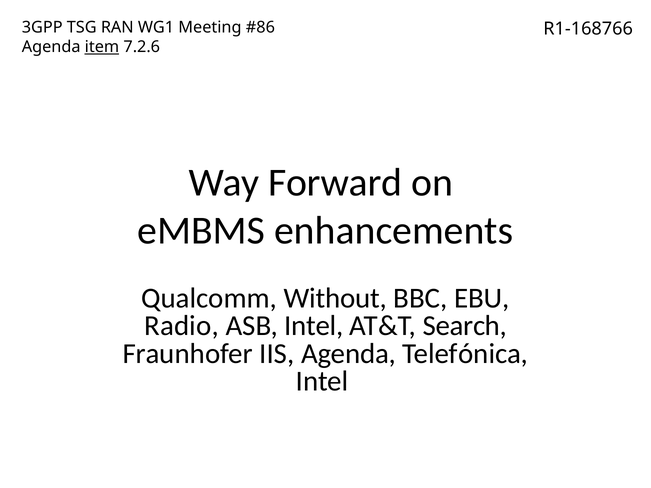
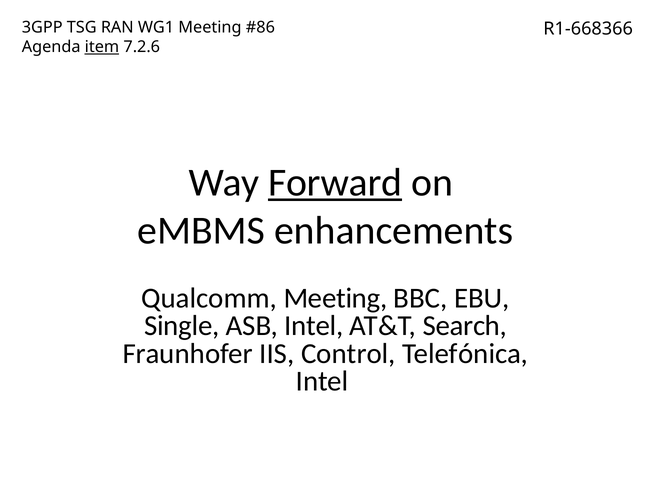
R1-168766: R1-168766 -> R1-668366 (588, 29)
Forward underline: none -> present (335, 183)
Qualcomm Without: Without -> Meeting (335, 298)
Radio: Radio -> Single (182, 326)
IIS Agenda: Agenda -> Control (348, 354)
